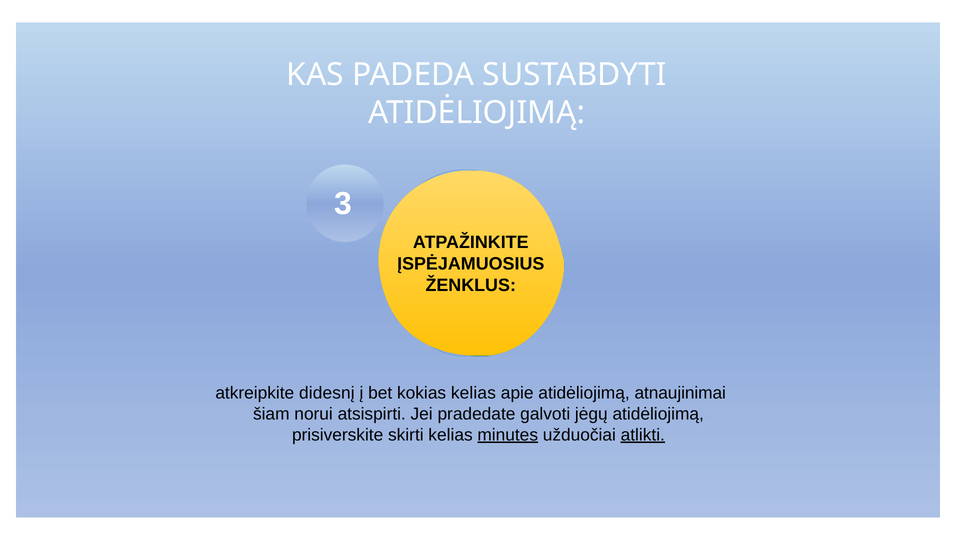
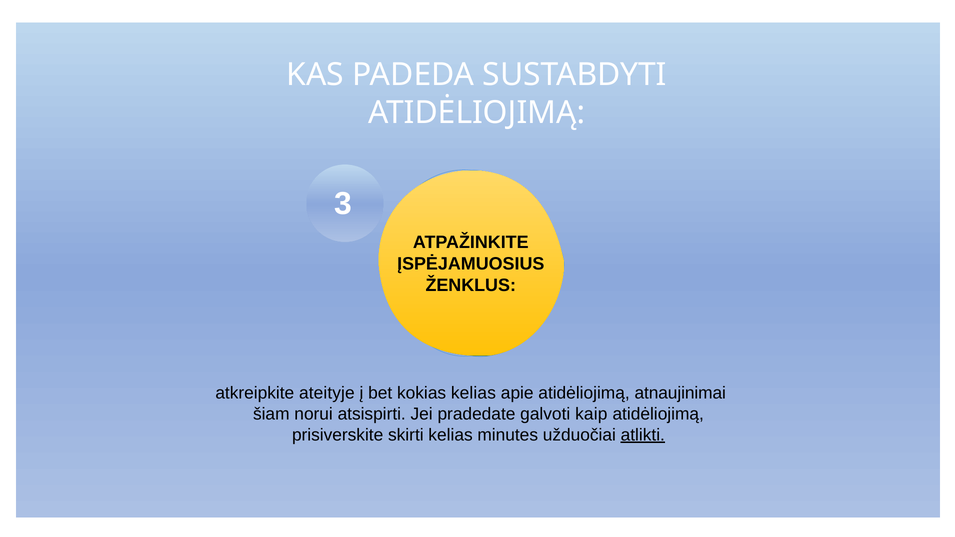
didesnį: didesnį -> ateityje (327, 393)
jėgų: jėgų -> kaip (591, 414)
minutes underline: present -> none (508, 435)
